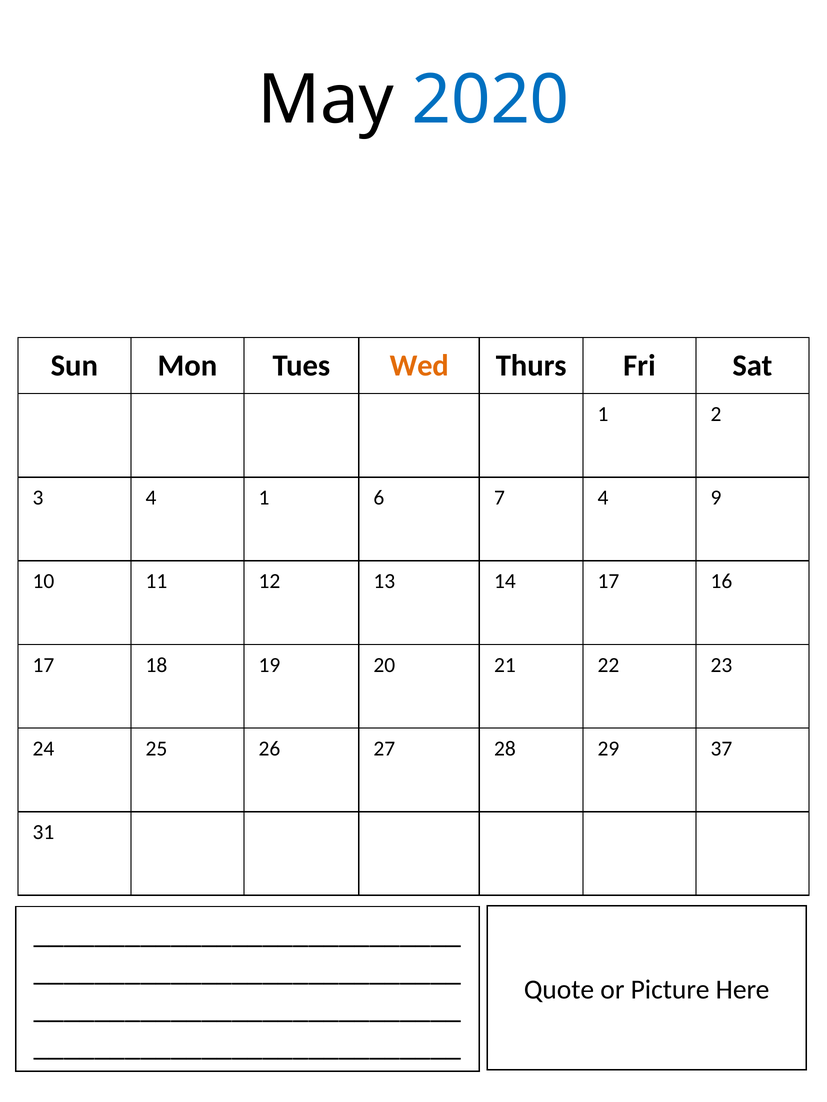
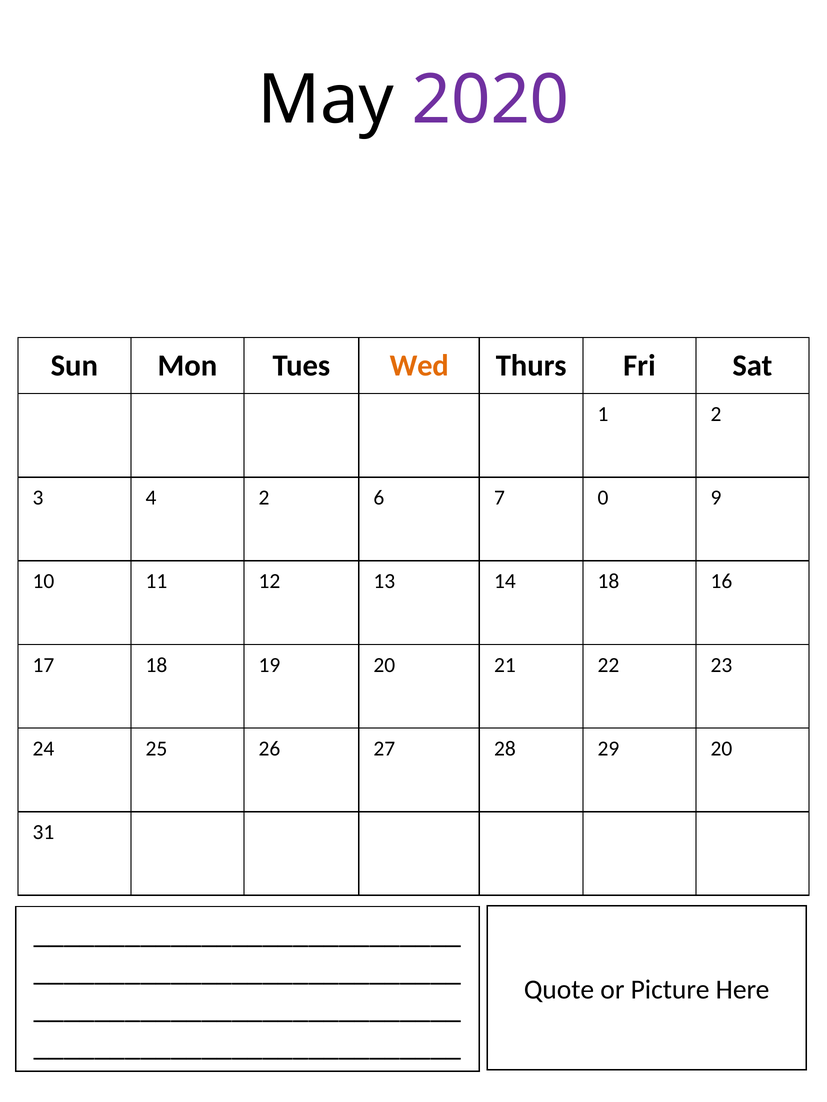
2020 colour: blue -> purple (491, 100)
4 1: 1 -> 2 (264, 498)
7 4: 4 -> 0 (603, 498)
14 17: 17 -> 18 (608, 582)
29 37: 37 -> 20 (721, 749)
